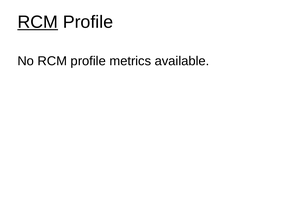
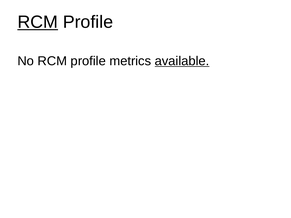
available underline: none -> present (182, 61)
